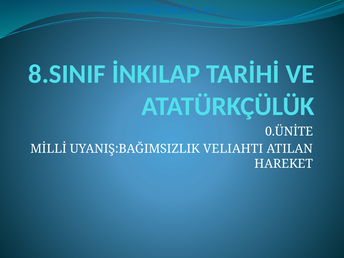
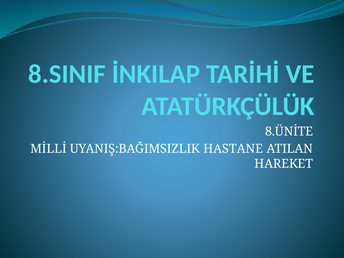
0.ÜNİTE: 0.ÜNİTE -> 8.ÜNİTE (289, 131)
VELIAHTI: VELIAHTI -> HASTANE (233, 149)
